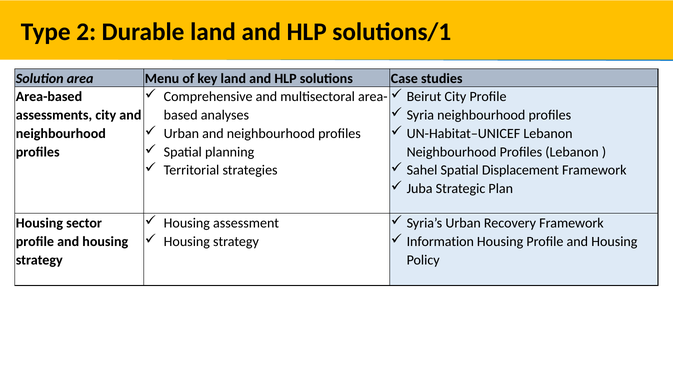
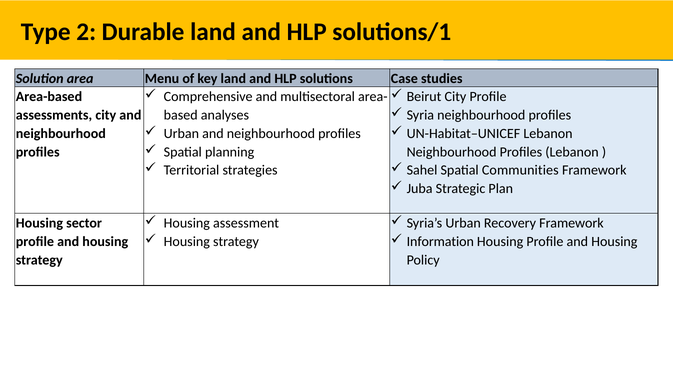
Displacement: Displacement -> Communities (520, 170)
